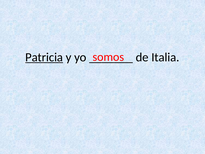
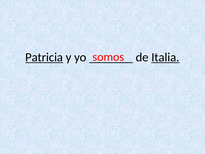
Italia underline: none -> present (165, 57)
